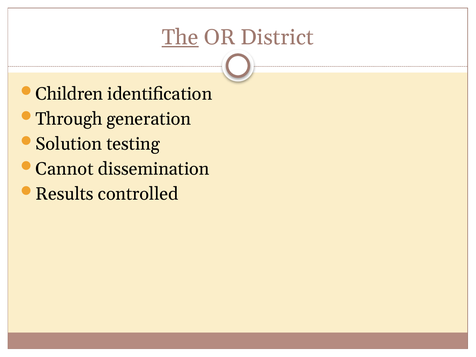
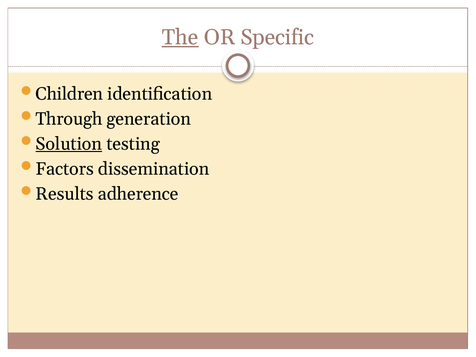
District: District -> Specific (277, 37)
Solution underline: none -> present (69, 144)
Cannot: Cannot -> Factors (65, 169)
controlled: controlled -> adherence (138, 194)
